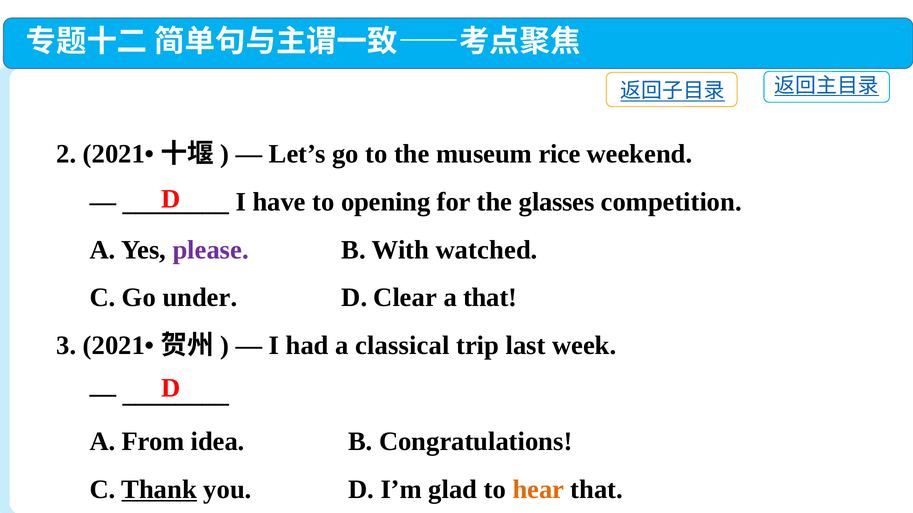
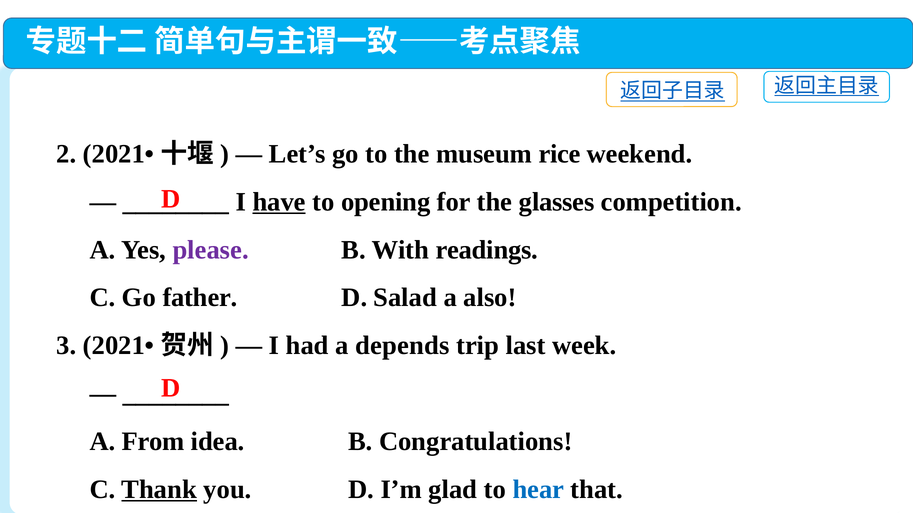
have underline: none -> present (279, 202)
watched: watched -> readings (487, 250)
under: under -> father (200, 298)
Clear: Clear -> Salad (405, 298)
a that: that -> also (490, 298)
classical: classical -> depends (402, 346)
hear colour: orange -> blue (538, 490)
